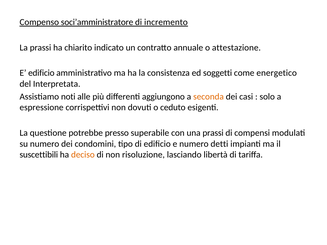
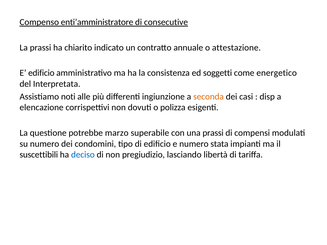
soci’amministratore: soci’amministratore -> enti’amministratore (97, 22)
incremento: incremento -> consecutive (166, 22)
aggiungono: aggiungono -> ingiunzione (163, 97)
solo: solo -> disp (267, 97)
espressione: espressione -> elencazione (42, 108)
ceduto: ceduto -> polizza (173, 108)
presso: presso -> marzo (117, 133)
detti: detti -> stata (219, 144)
deciso colour: orange -> blue (83, 155)
risoluzione: risoluzione -> pregiudizio (143, 155)
